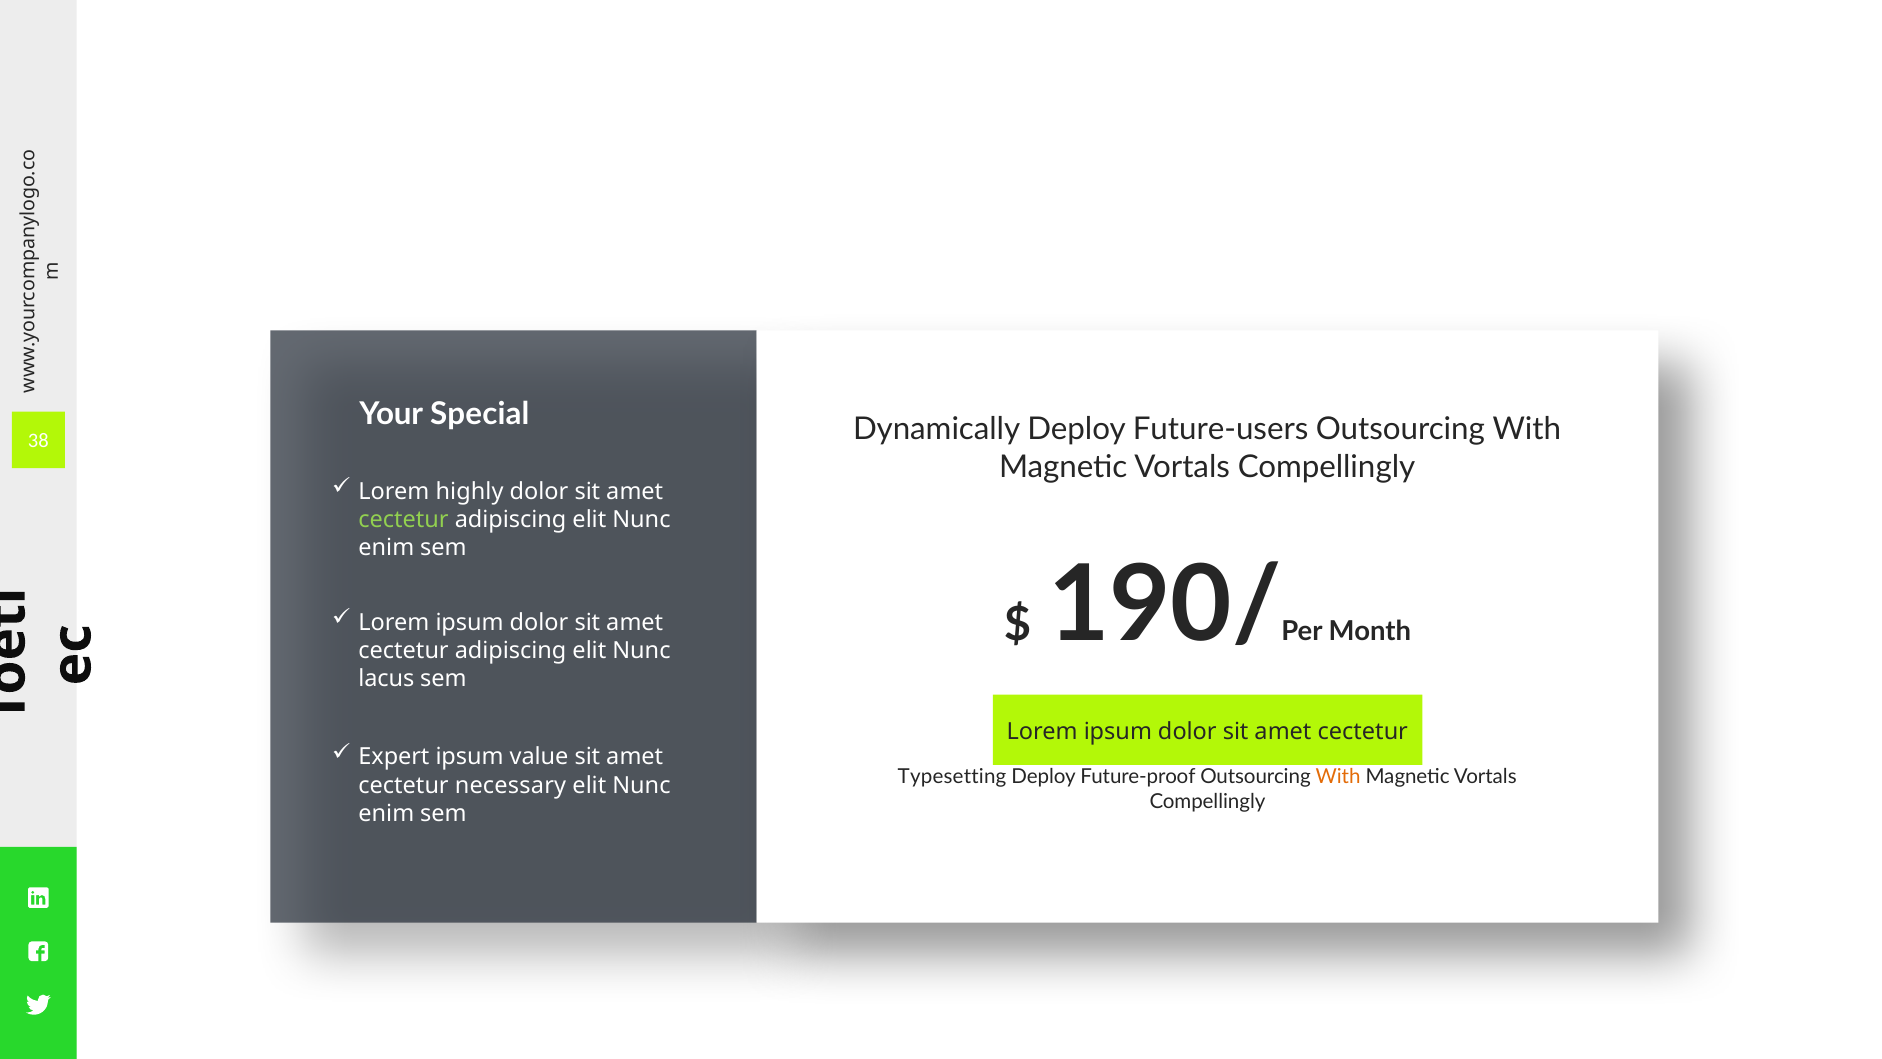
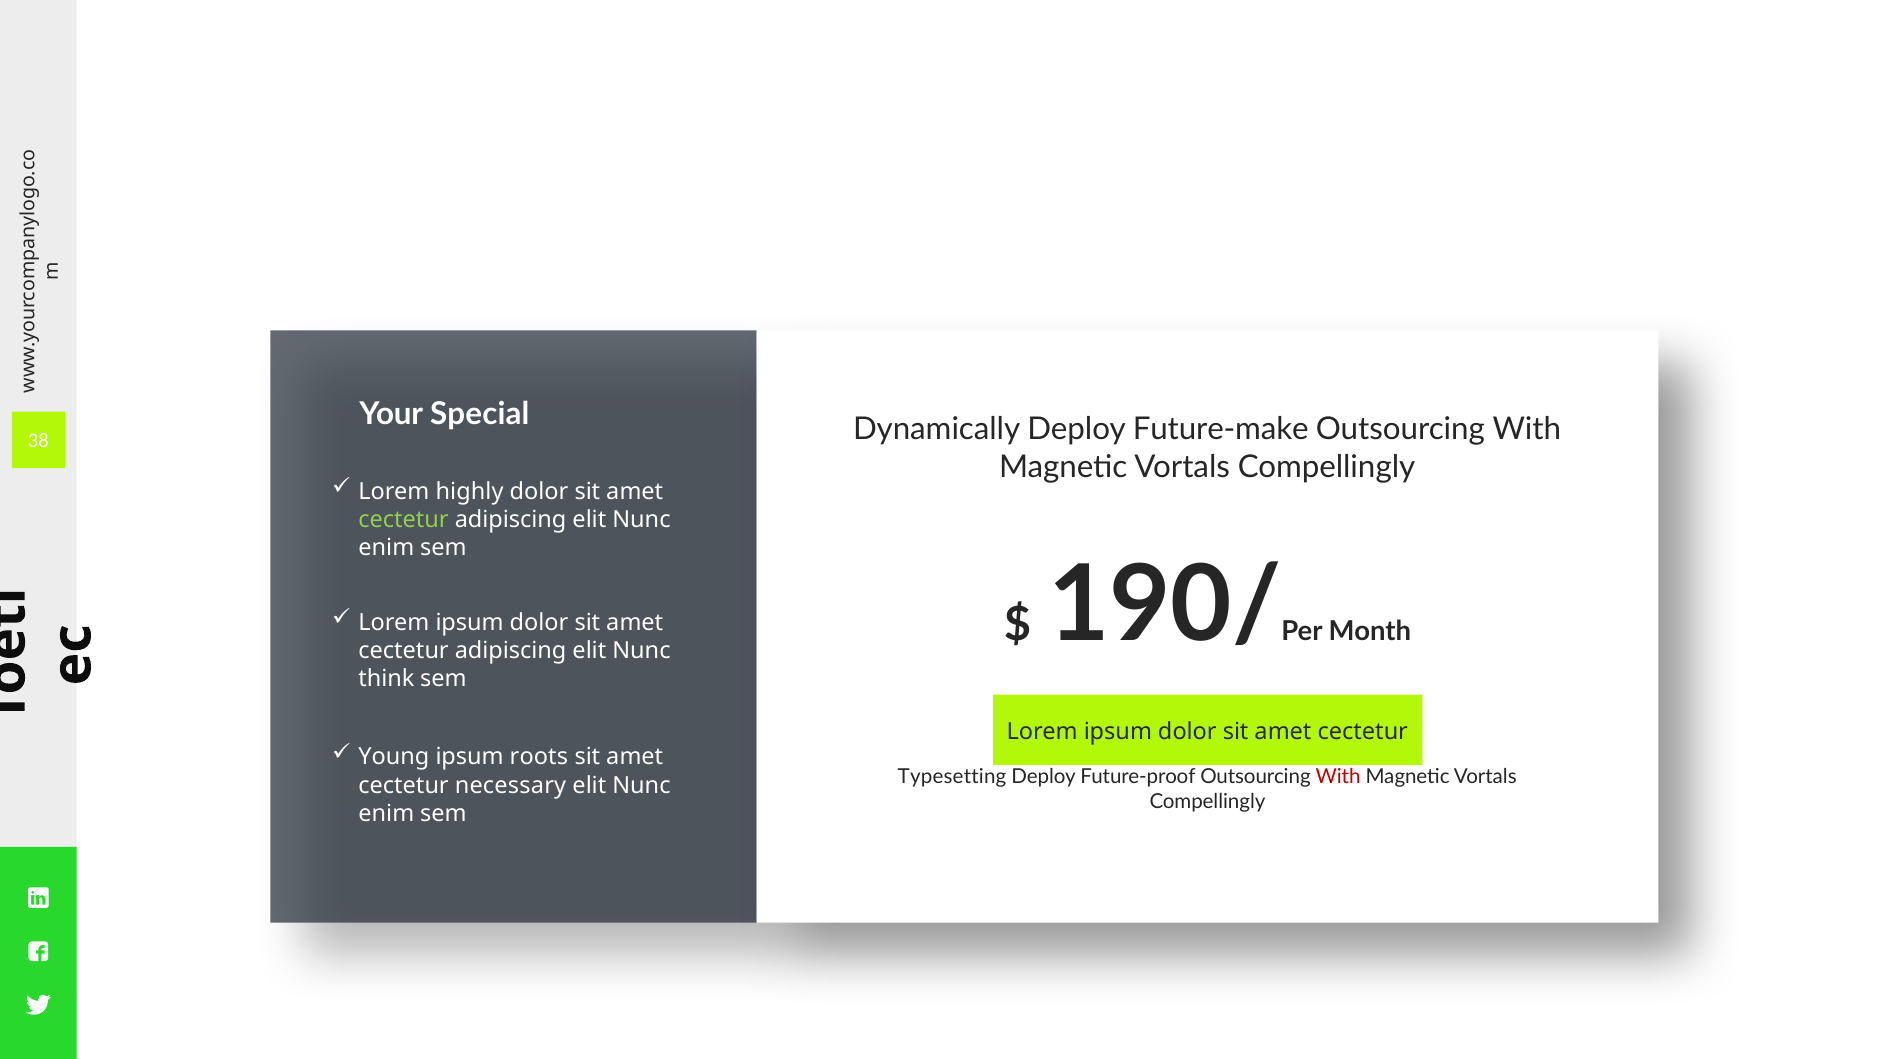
Future-users: Future-users -> Future-make (1221, 429)
lacus: lacus -> think (386, 679)
Expert: Expert -> Young (394, 757)
value: value -> roots (539, 757)
With colour: orange -> red (1338, 776)
